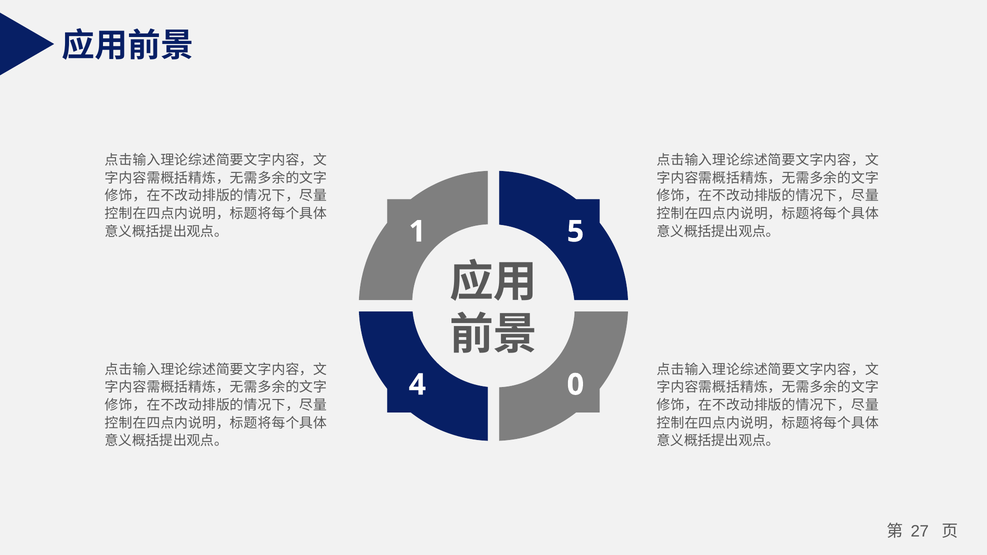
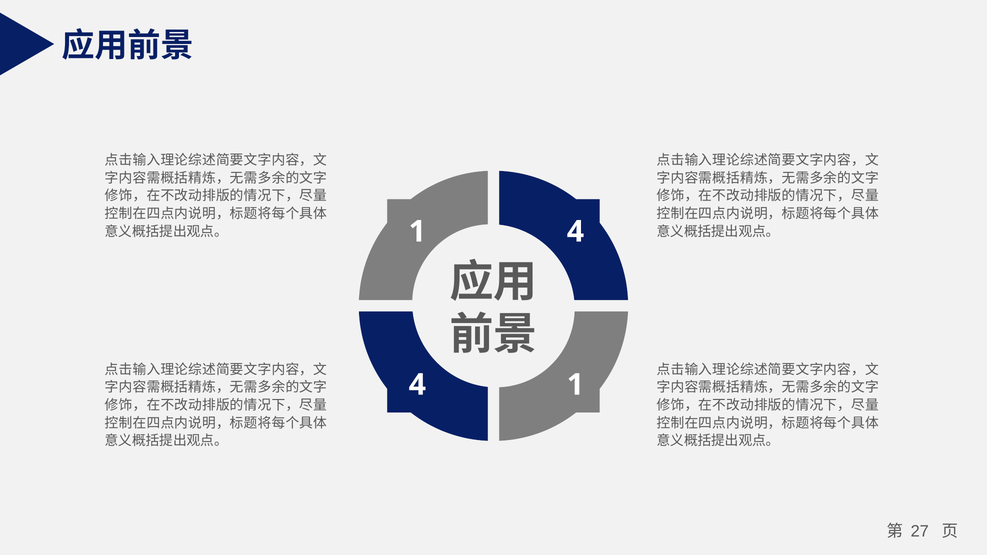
1 5: 5 -> 4 (575, 232)
4 0: 0 -> 1 (575, 385)
